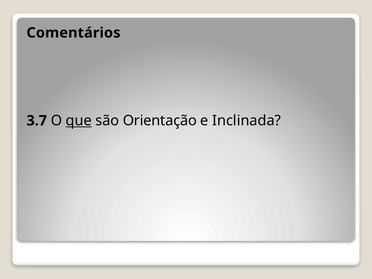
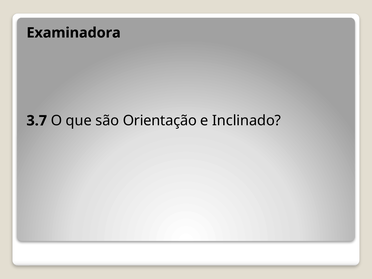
Comentários: Comentários -> Examinadora (74, 33)
que underline: present -> none (79, 121)
Inclinada: Inclinada -> Inclinado (247, 121)
